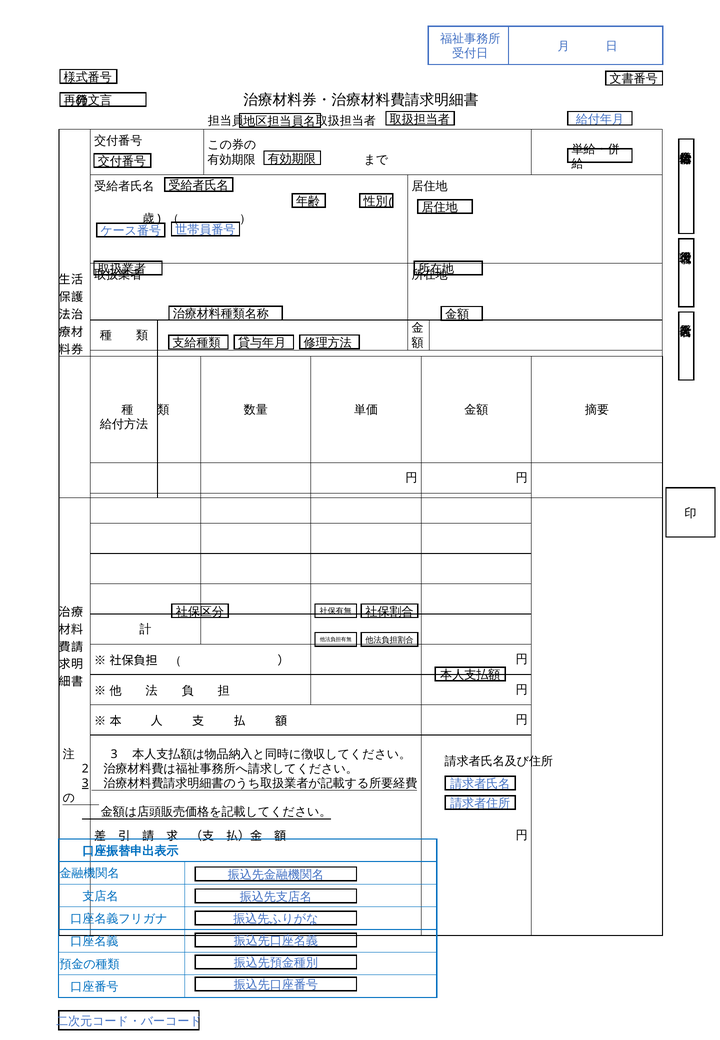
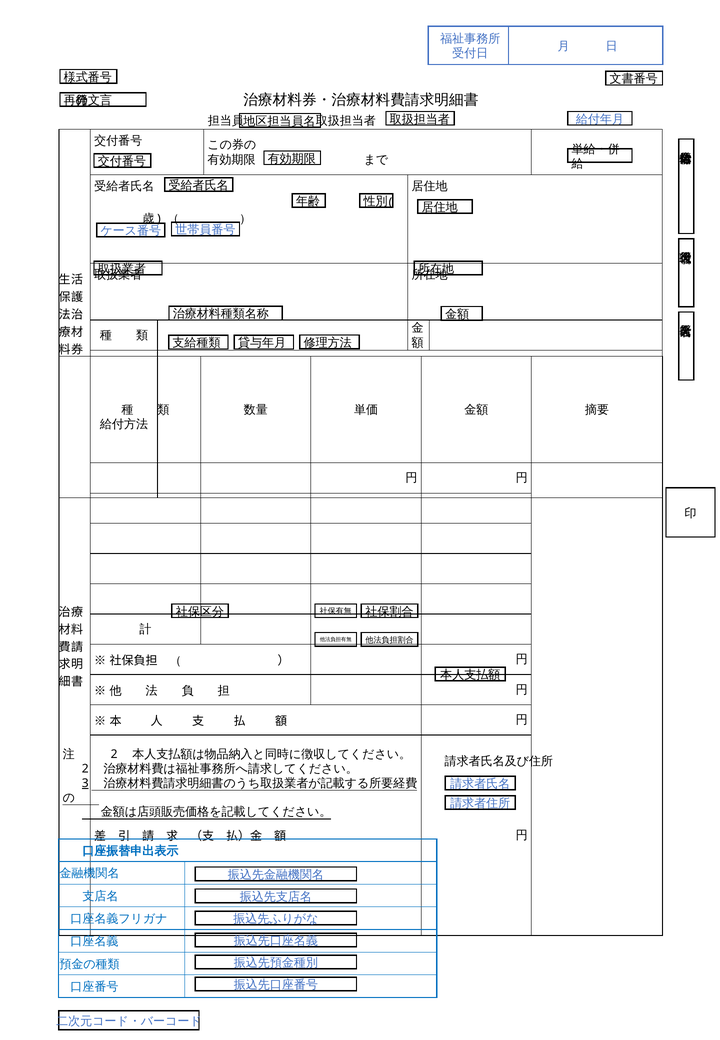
3: 3 -> 2 (114, 754)
